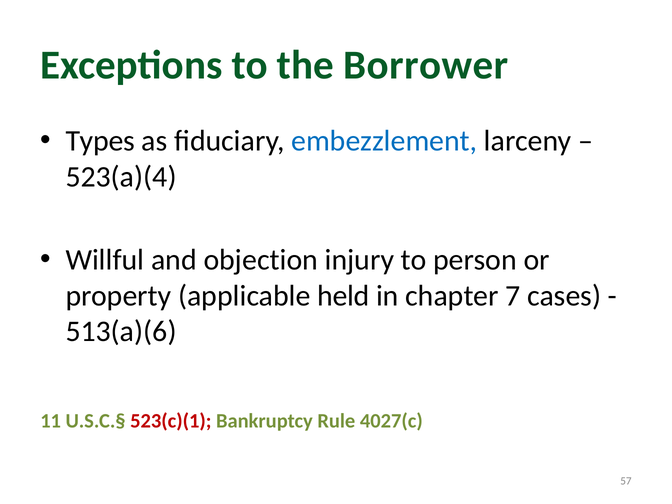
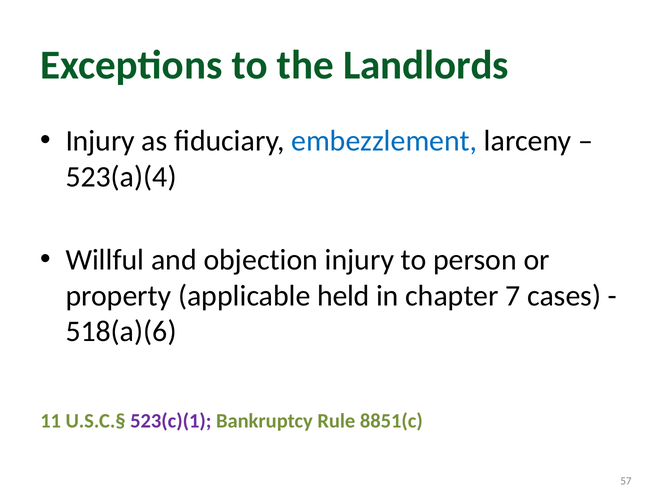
Borrower: Borrower -> Landlords (426, 65)
Types: Types -> Injury (100, 141)
513(a)(6: 513(a)(6 -> 518(a)(6 (121, 332)
523(c)(1 colour: red -> purple (171, 421)
4027(c: 4027(c -> 8851(c (391, 421)
